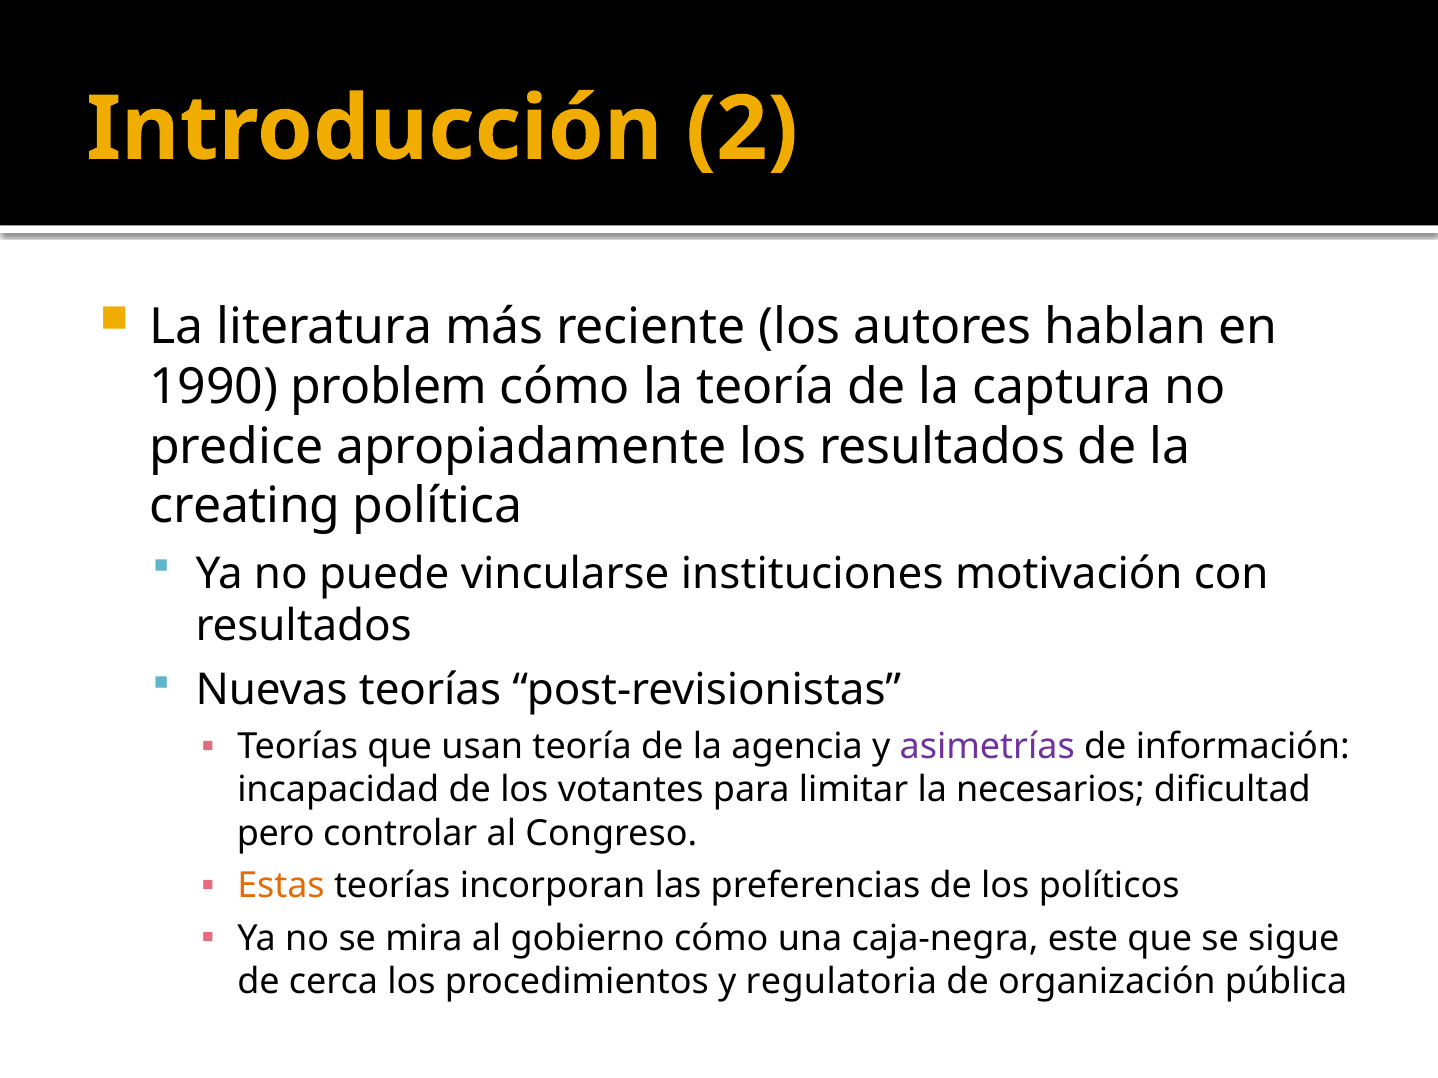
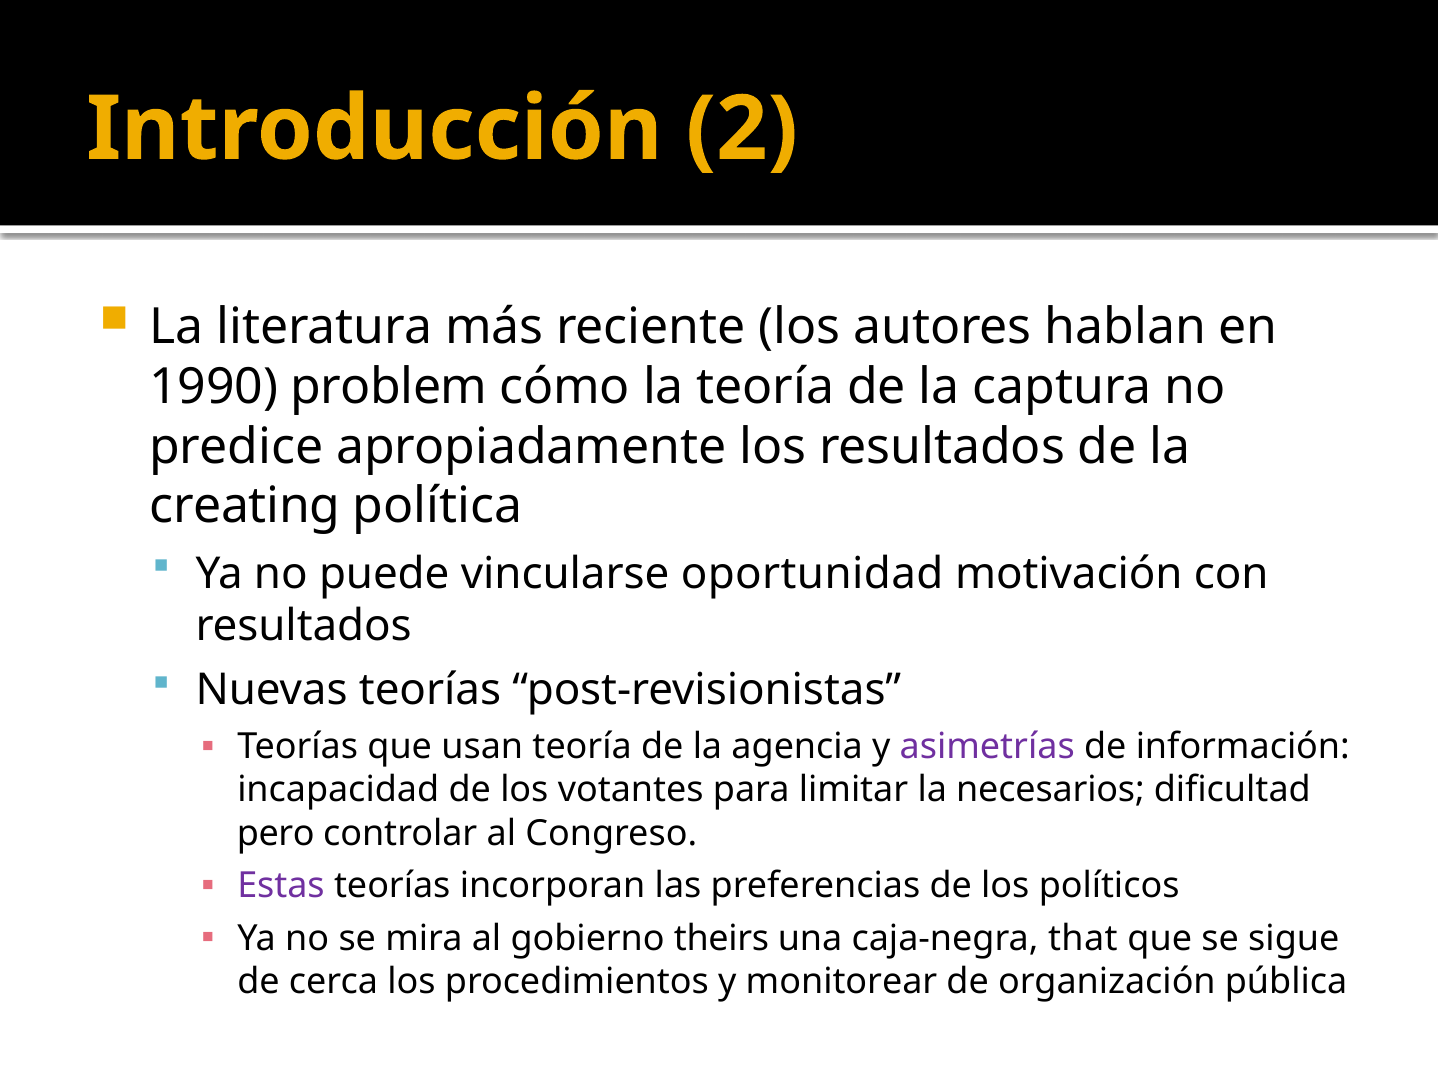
instituciones: instituciones -> oportunidad (812, 574)
Estas colour: orange -> purple (281, 886)
gobierno cómo: cómo -> theirs (721, 939)
este: este -> that (1083, 939)
regulatoria: regulatoria -> monitorear (842, 982)
